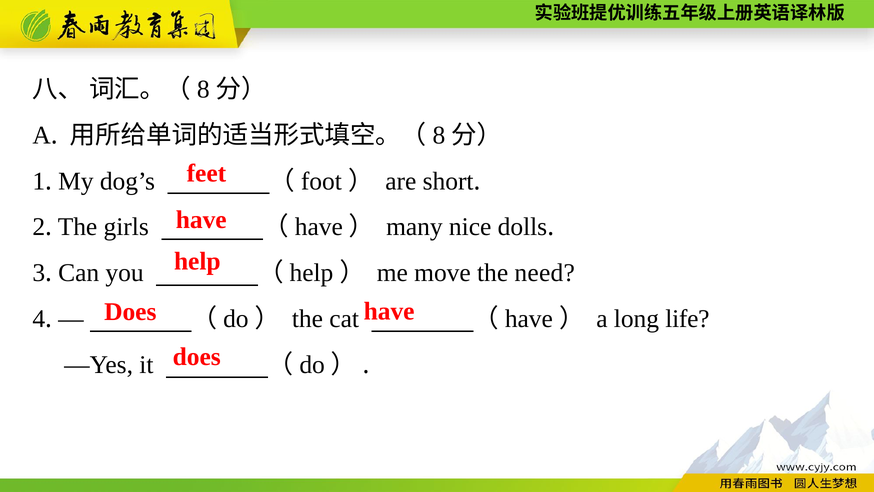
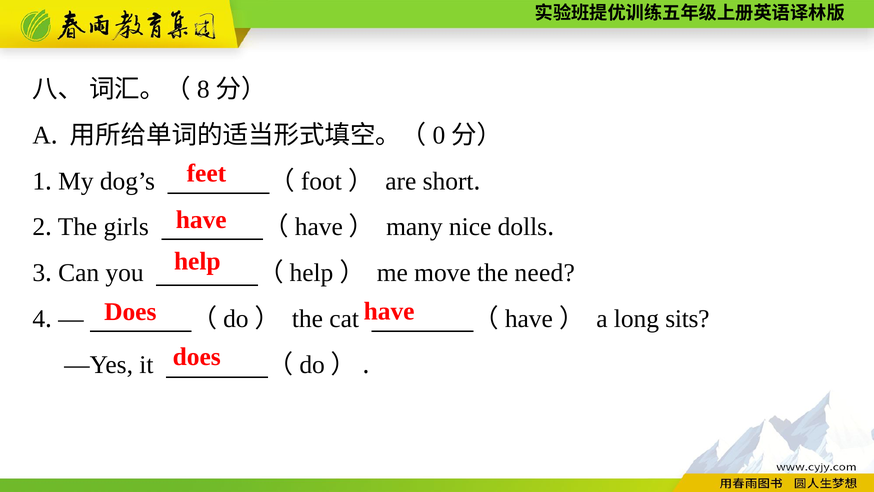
8: 8 -> 0 (439, 135)
life: life -> sits (687, 319)
